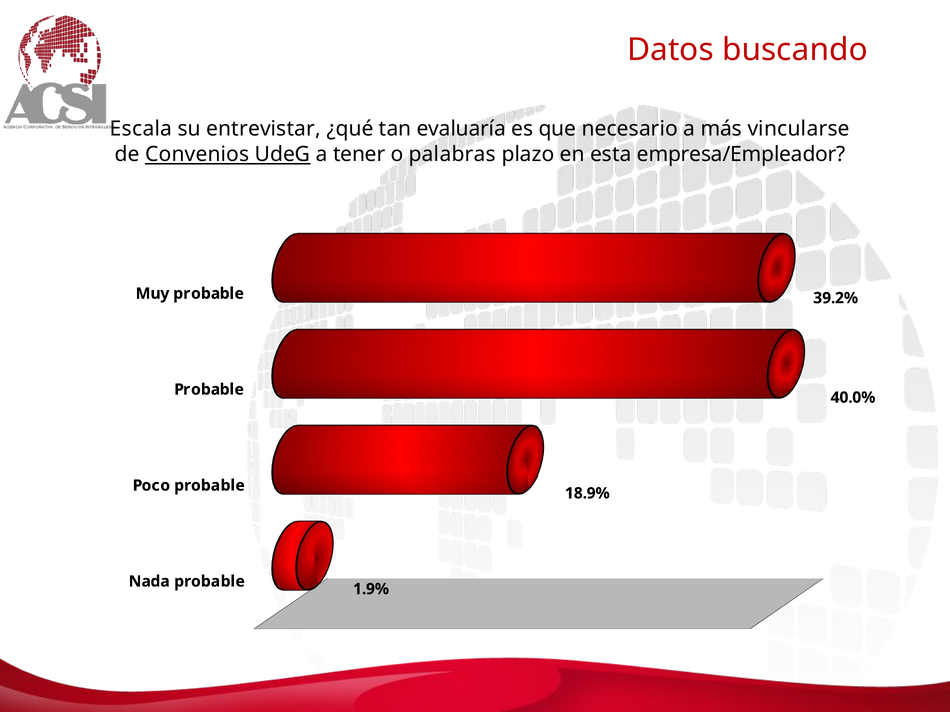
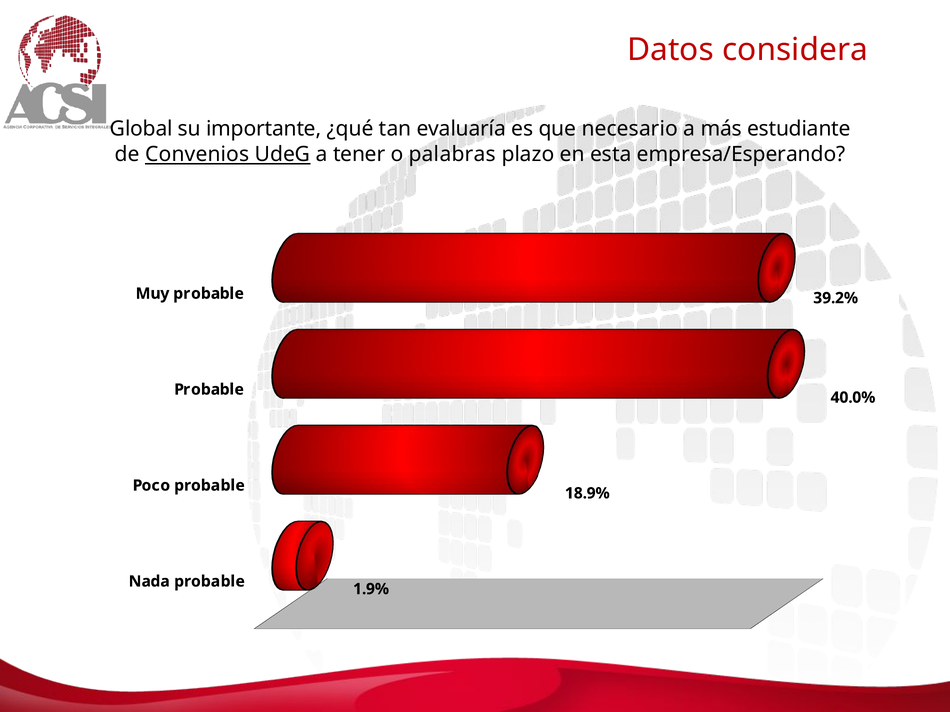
buscando: buscando -> considera (795, 50)
Escala: Escala -> Global (141, 129)
entrevistar: entrevistar -> importante (264, 129)
vincularse: vincularse -> estudiante (799, 129)
empresa/Empleador: empresa/Empleador -> empresa/Esperando (741, 154)
